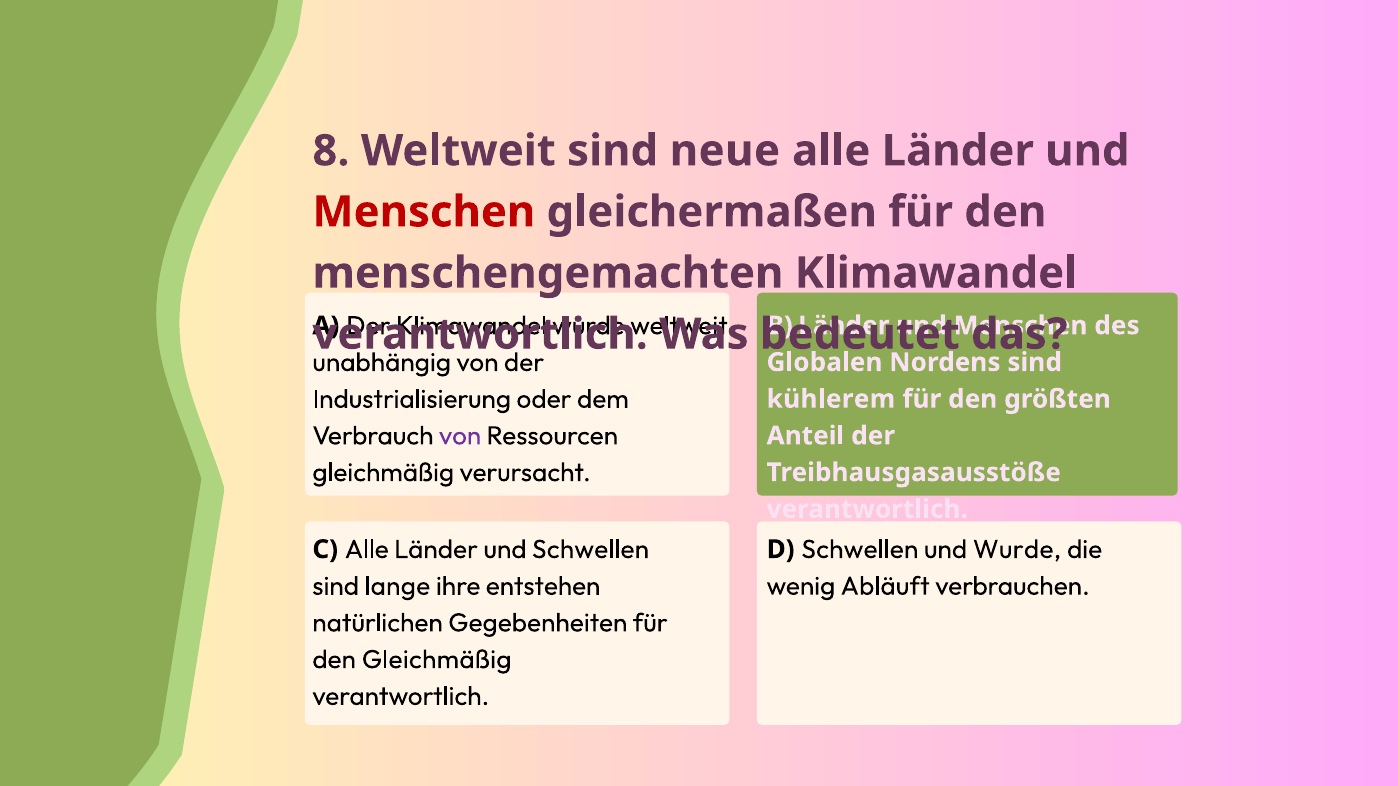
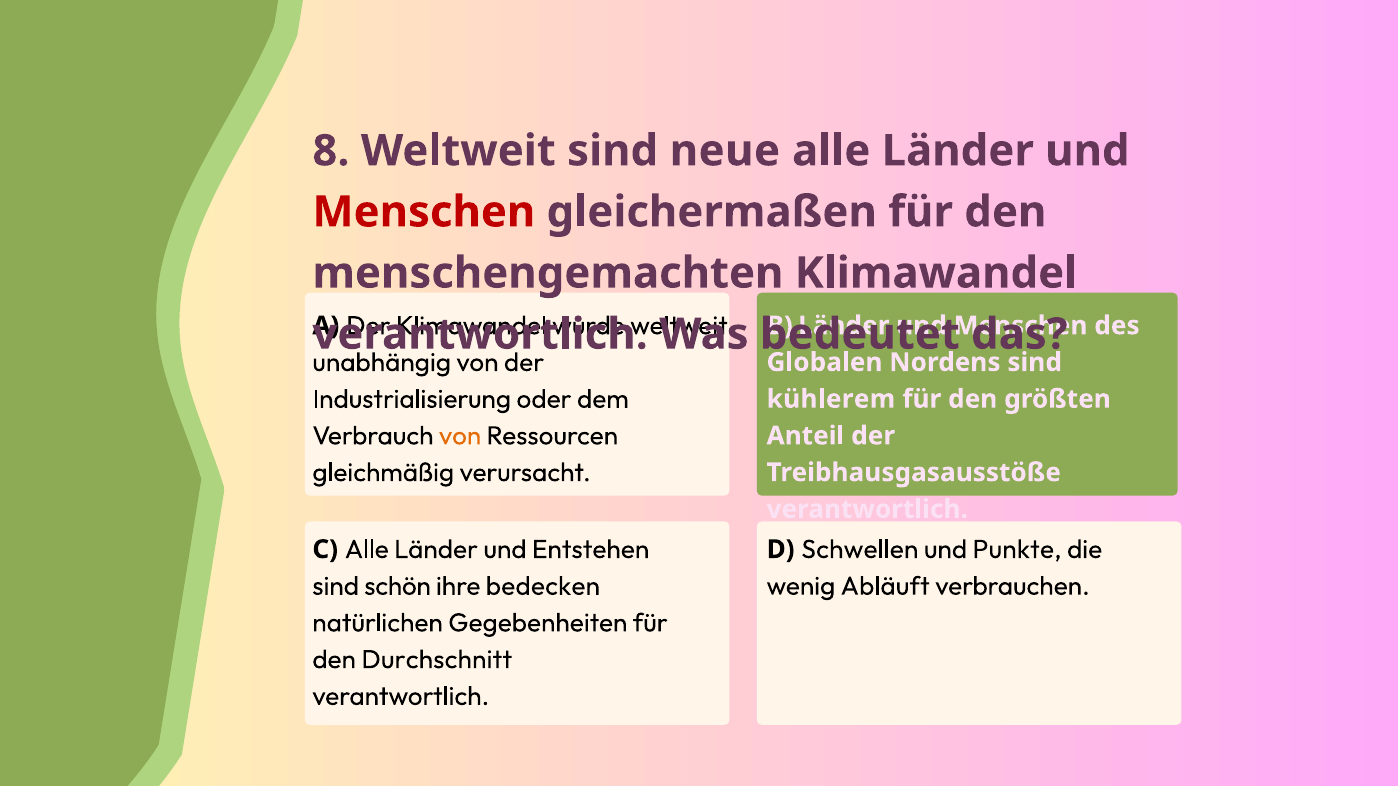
von colour: purple -> orange (460, 436)
und Schwellen: Schwellen -> Entstehen (591, 550)
und Wurde: Wurde -> Punkte (1017, 550)
lange: lange -> schön (398, 586)
entstehen: entstehen -> bedecken (543, 586)
den Gleichmäßig: Gleichmäßig -> Durchschnitt (437, 660)
